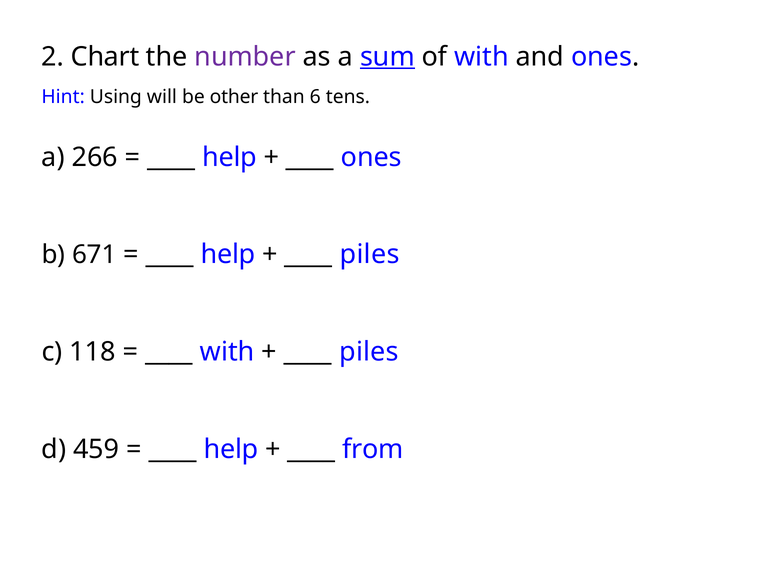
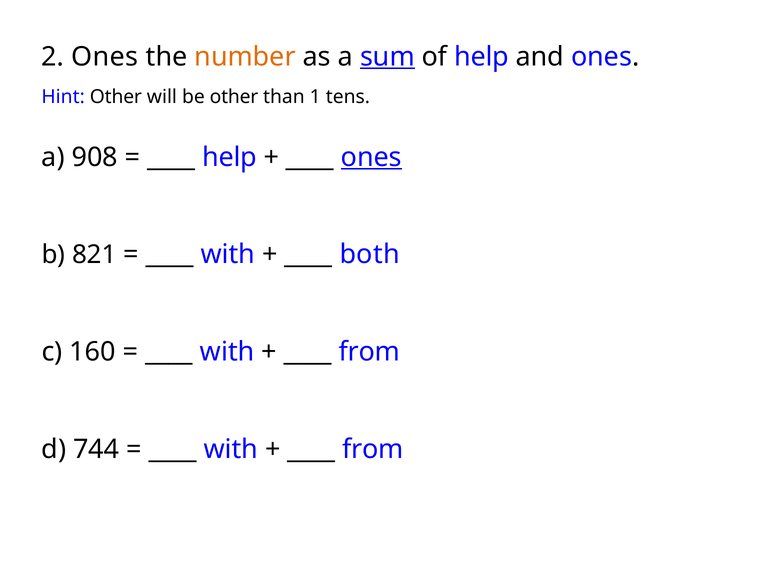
2 Chart: Chart -> Ones (105, 57)
number colour: purple -> orange (245, 57)
of with: with -> help (482, 57)
Hint Using: Using -> Other (116, 97)
6: 6 -> 1 (315, 97)
266: 266 -> 908 (95, 157)
ones underline: none -> present (371, 157)
671: 671 -> 821 (94, 255)
help: help -> with (228, 255)
piles: piles -> both (370, 255)
118: 118 -> 160 (93, 352)
piles: piles -> from (369, 352)
459: 459 -> 744 (96, 449)
help: help -> with (231, 449)
